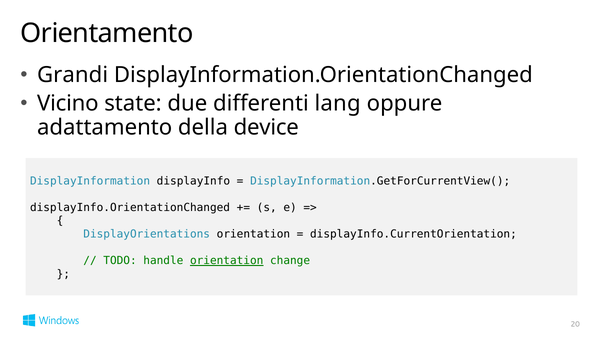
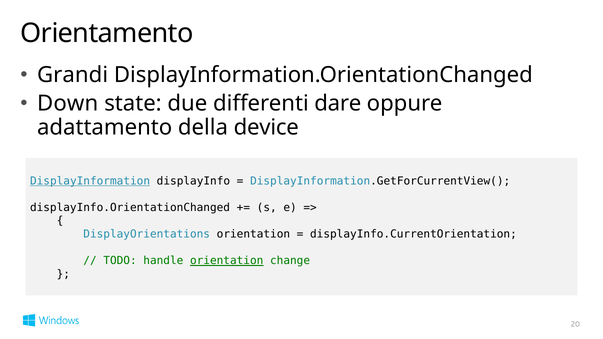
Vicino: Vicino -> Down (68, 103)
lang: lang -> dare (338, 103)
DisplayInformation underline: none -> present (90, 181)
